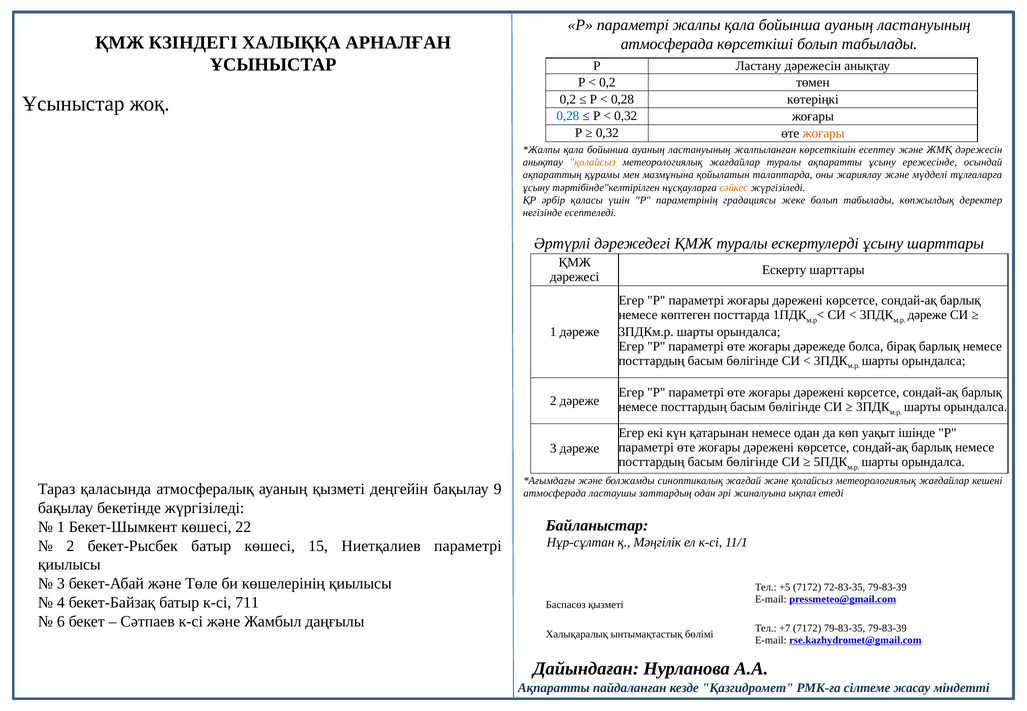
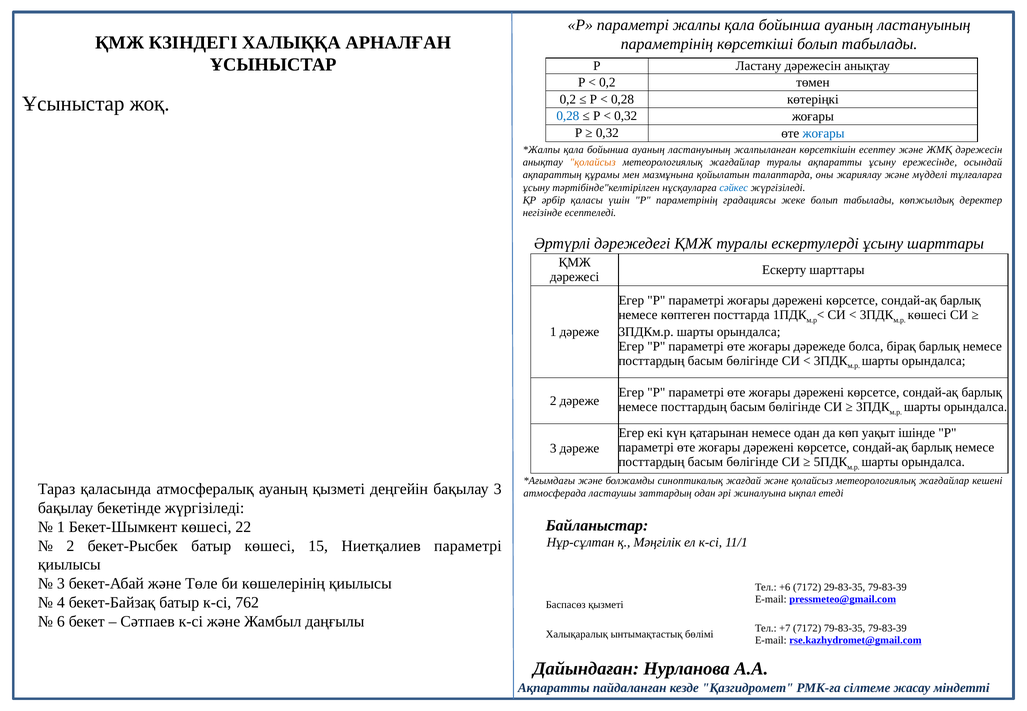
атмосферада: атмосферада -> параметрінің (667, 44)
жоғары colour: orange -> blue (824, 133)
сәйкес colour: orange -> blue (734, 188)
дәреже: дәреже -> көшесі (927, 315)
бақылау 9: 9 -> 3 (498, 489)
+5: +5 -> +6 (785, 587)
72-83-35: 72-83-35 -> 29-83-35 (845, 587)
711: 711 -> 762 (247, 603)
